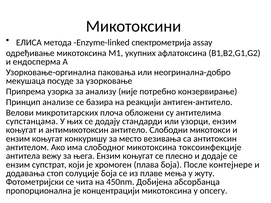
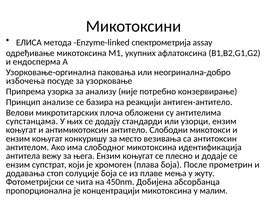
мекушаца: мекушаца -> избочења (25, 81)
токсоинфекције: токсоинфекције -> идентификација (210, 148)
контејнере: контејнере -> прометрин (231, 165)
опсегу: опсегу -> малим (214, 191)
